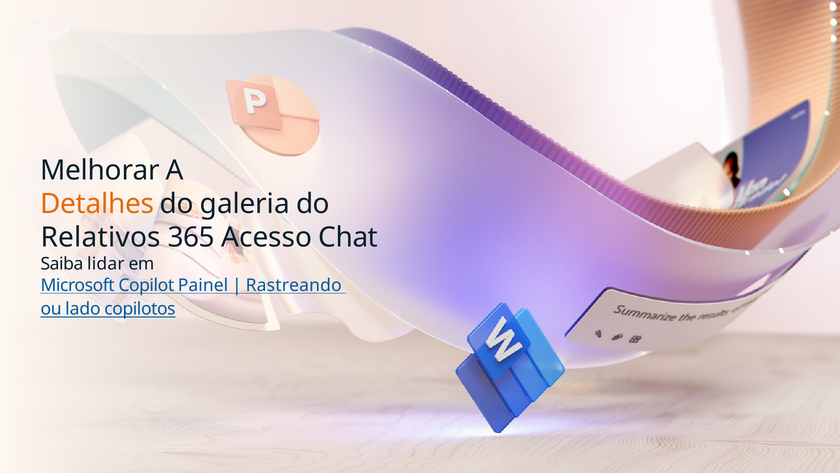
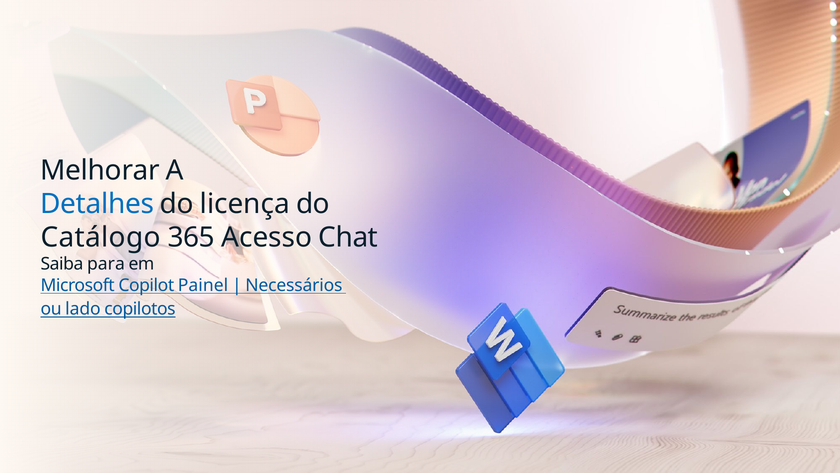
Detalhes colour: orange -> blue (97, 204)
galeria: galeria -> licença (245, 204)
Relativos: Relativos -> Catálogo (101, 237)
lidar: lidar -> para (106, 264)
Rastreando: Rastreando -> Necessários (294, 285)
